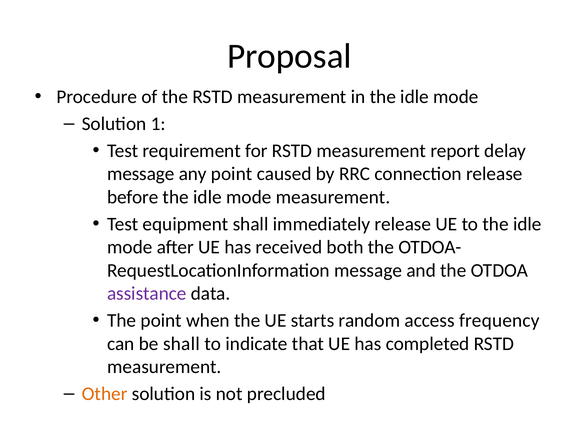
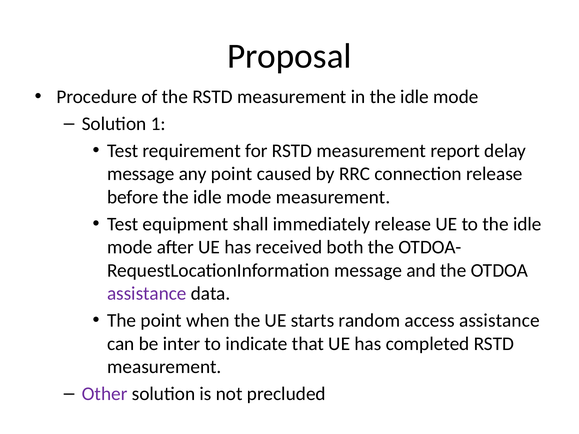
access frequency: frequency -> assistance (499, 321)
be shall: shall -> inter (182, 344)
Other colour: orange -> purple (105, 394)
